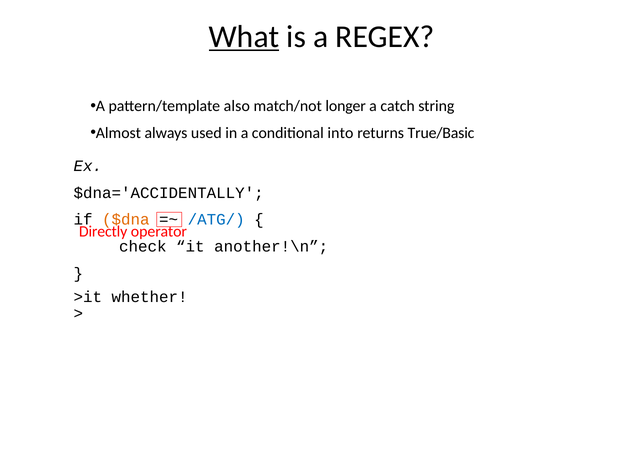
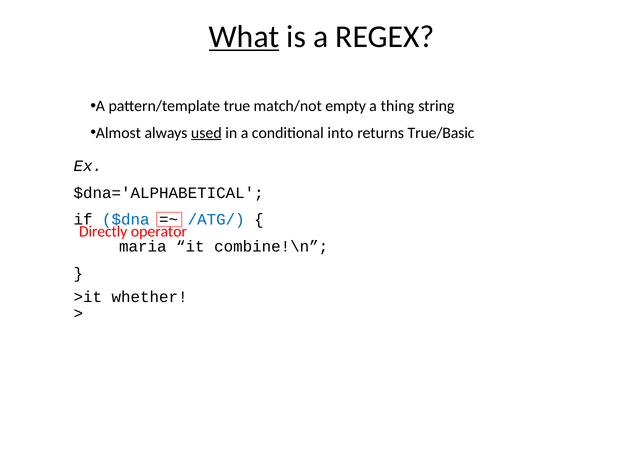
also: also -> true (237, 106)
longer: longer -> empty (346, 106)
catch: catch -> thing (397, 106)
used underline: none -> present (206, 133)
$dna='ACCIDENTALLY: $dna='ACCIDENTALLY -> $dna='ALPHABETICAL (169, 193)
$dna colour: orange -> blue (126, 219)
check: check -> maria (143, 246)
another!\n: another!\n -> combine!\n (271, 246)
